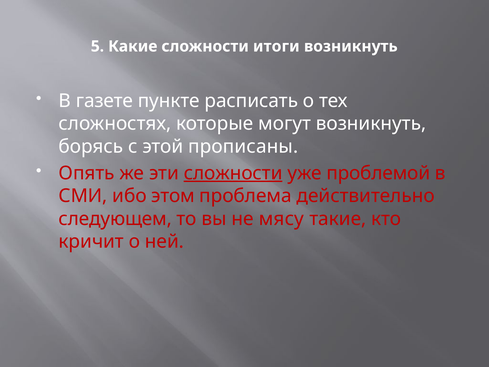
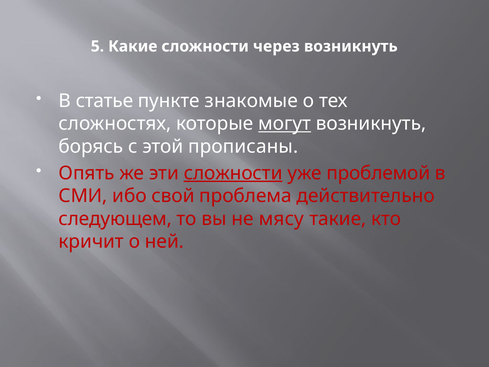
итоги: итоги -> через (276, 46)
газете: газете -> статье (104, 101)
расписать: расписать -> знакомые (251, 101)
могут underline: none -> present (285, 124)
этом: этом -> свой (173, 196)
